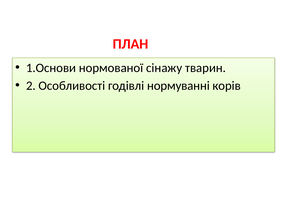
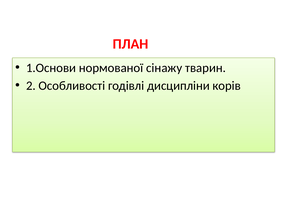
нормуванні: нормуванні -> дисципліни (178, 86)
